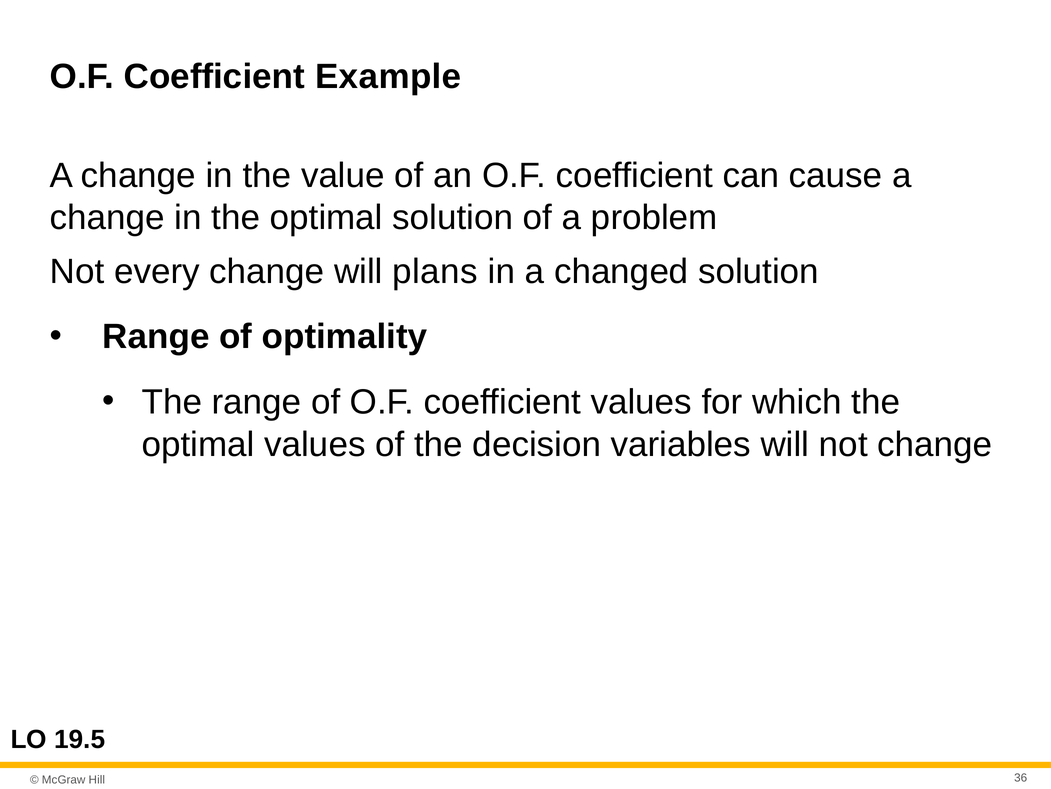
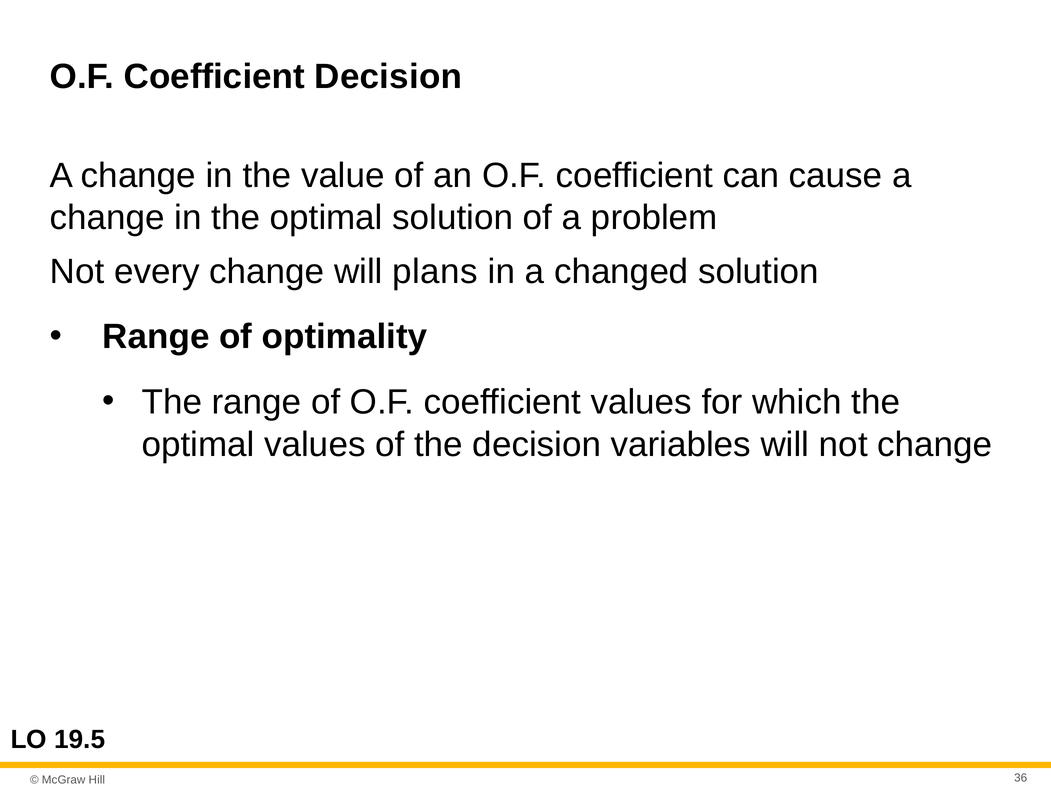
Coefficient Example: Example -> Decision (388, 76)
